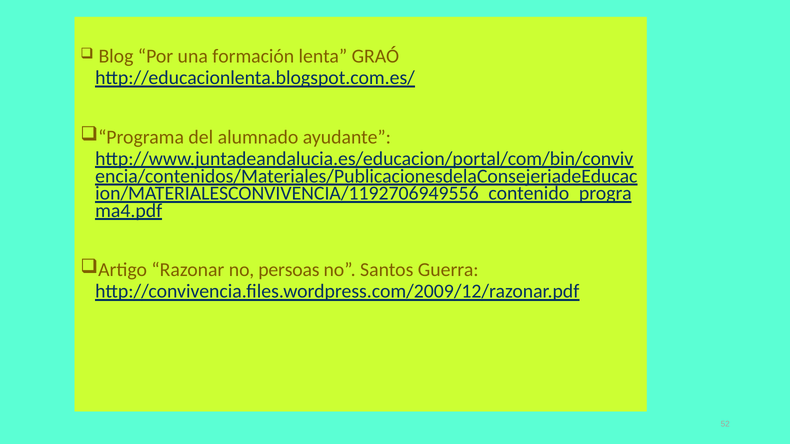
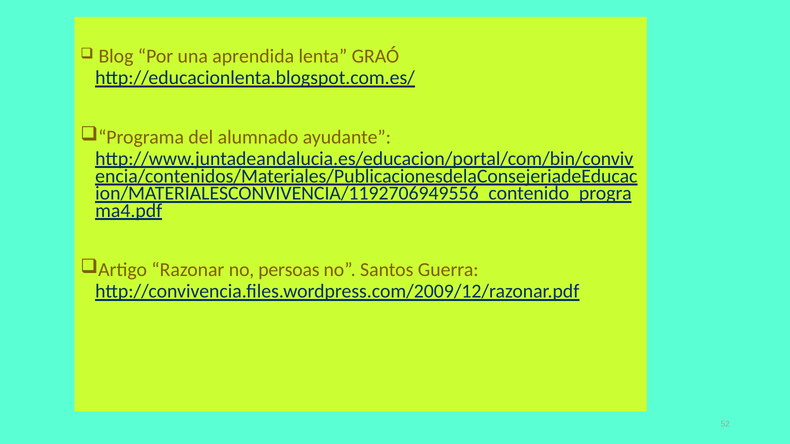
formación: formación -> aprendida (253, 56)
